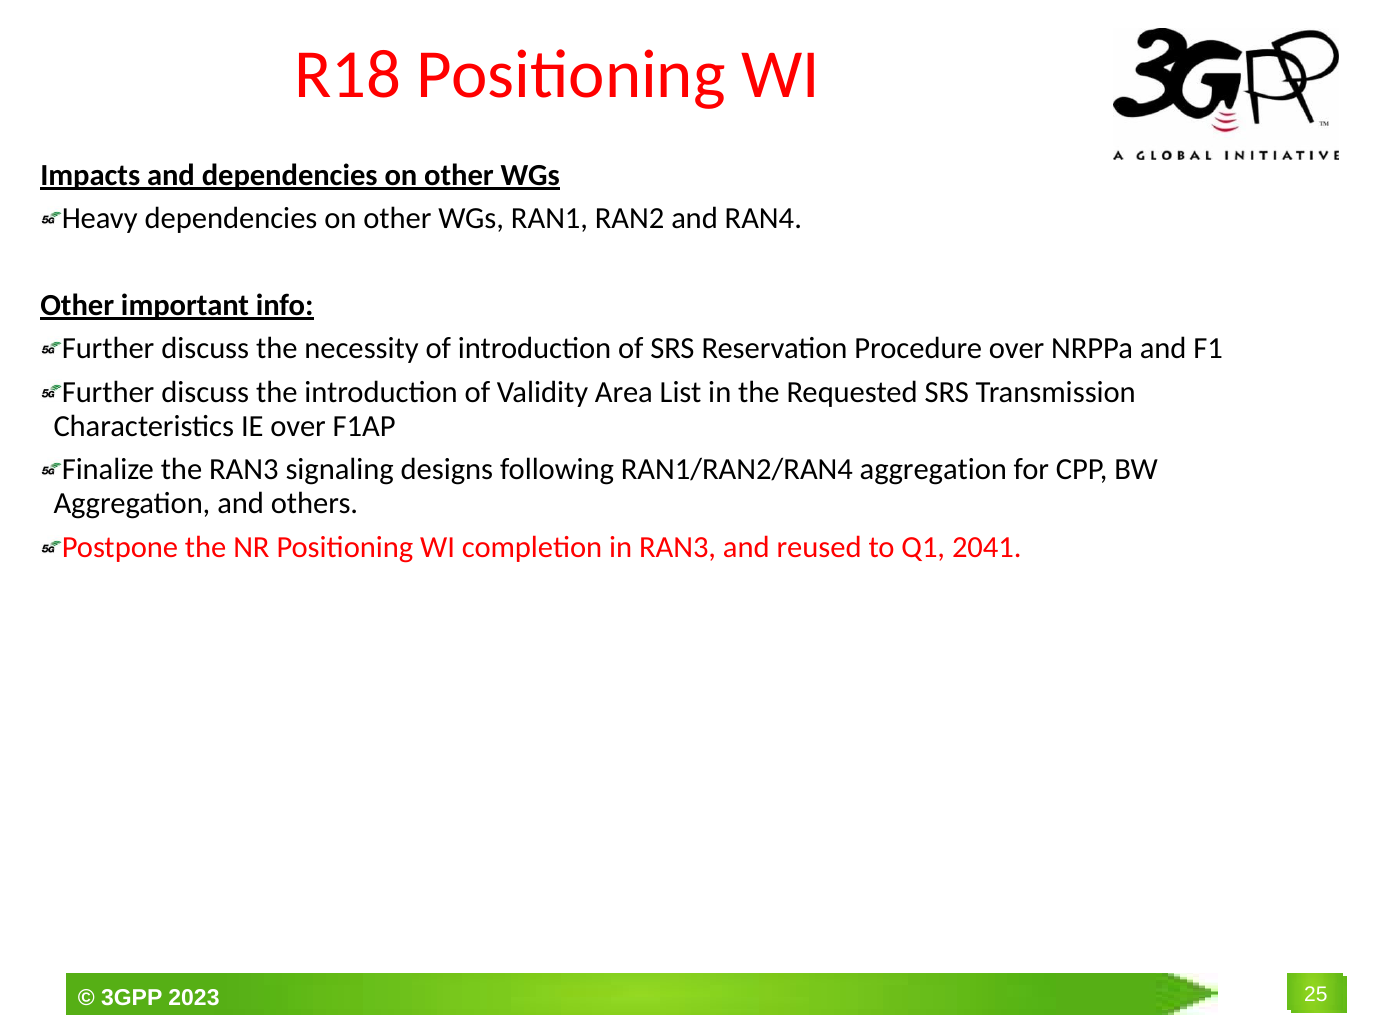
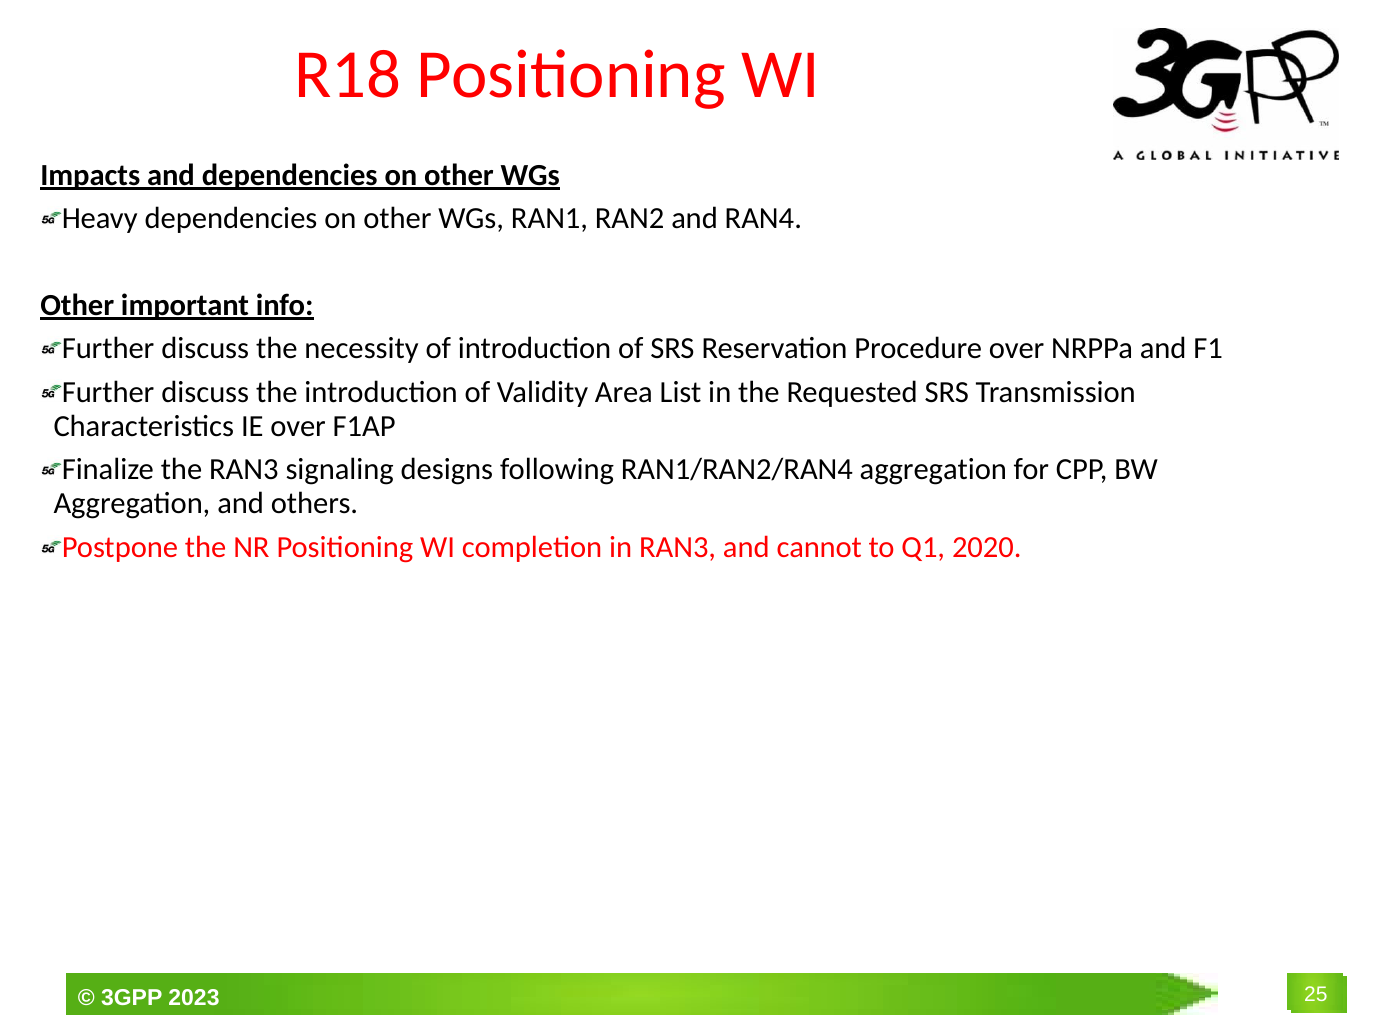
reused: reused -> cannot (819, 547)
2041: 2041 -> 2020 (987, 547)
